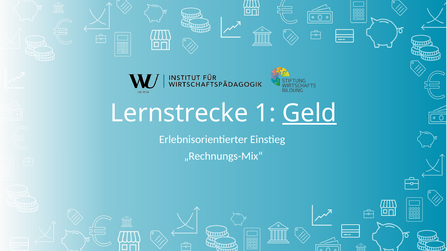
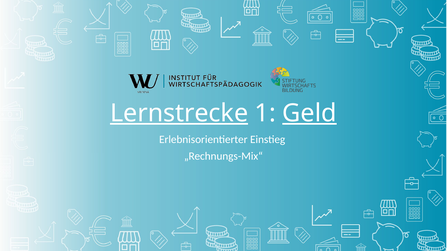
Lernstrecke underline: none -> present (179, 113)
